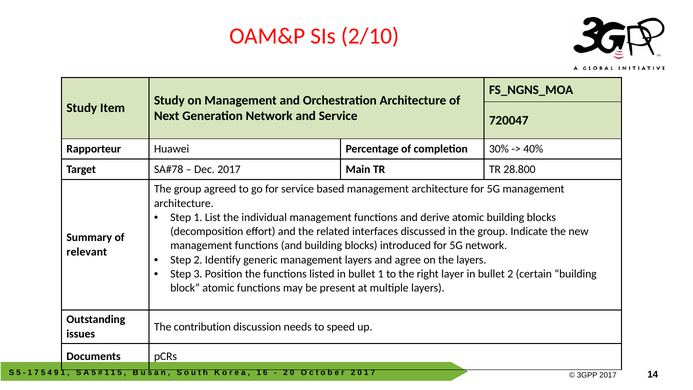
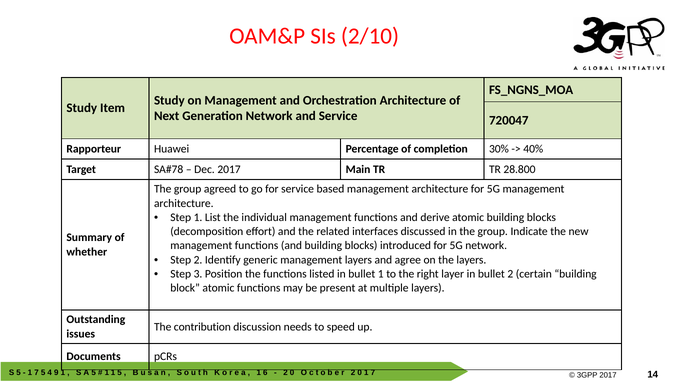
relevant: relevant -> whether (87, 252)
